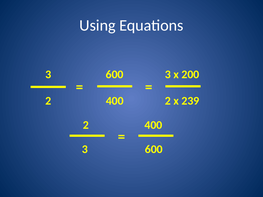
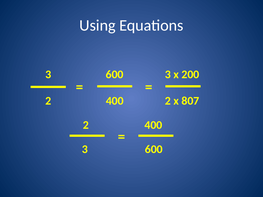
239: 239 -> 807 (190, 101)
